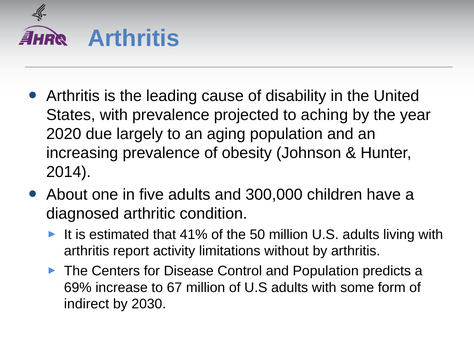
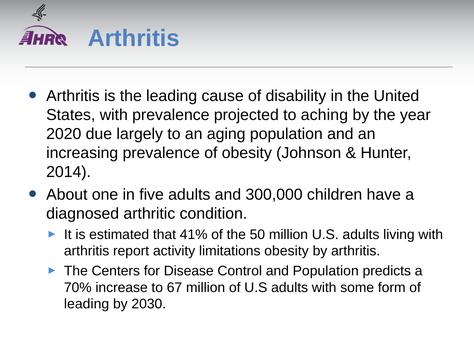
limitations without: without -> obesity (287, 251)
69%: 69% -> 70% (78, 287)
indirect: indirect -> leading (87, 304)
